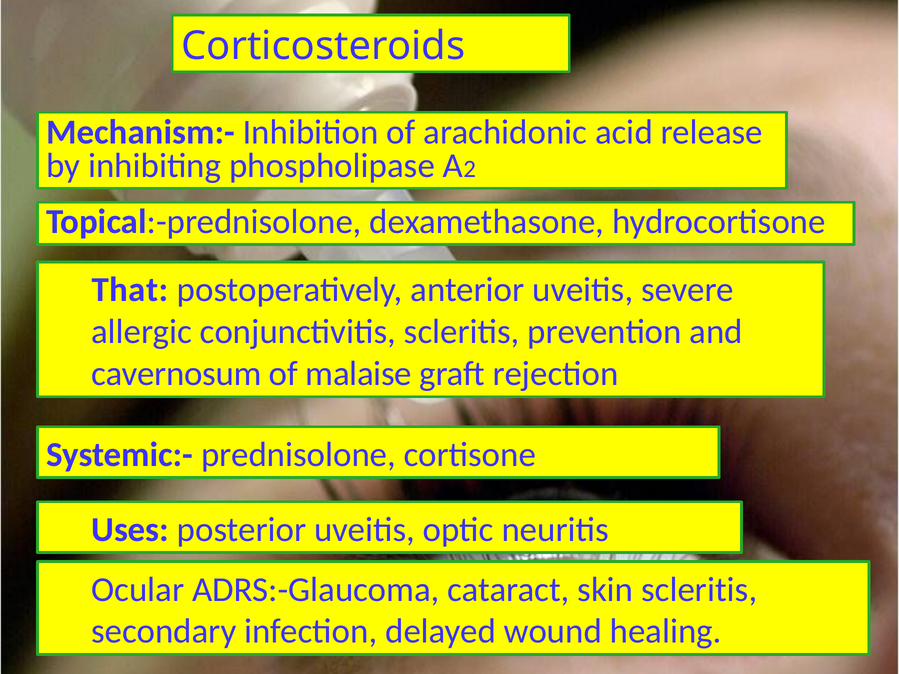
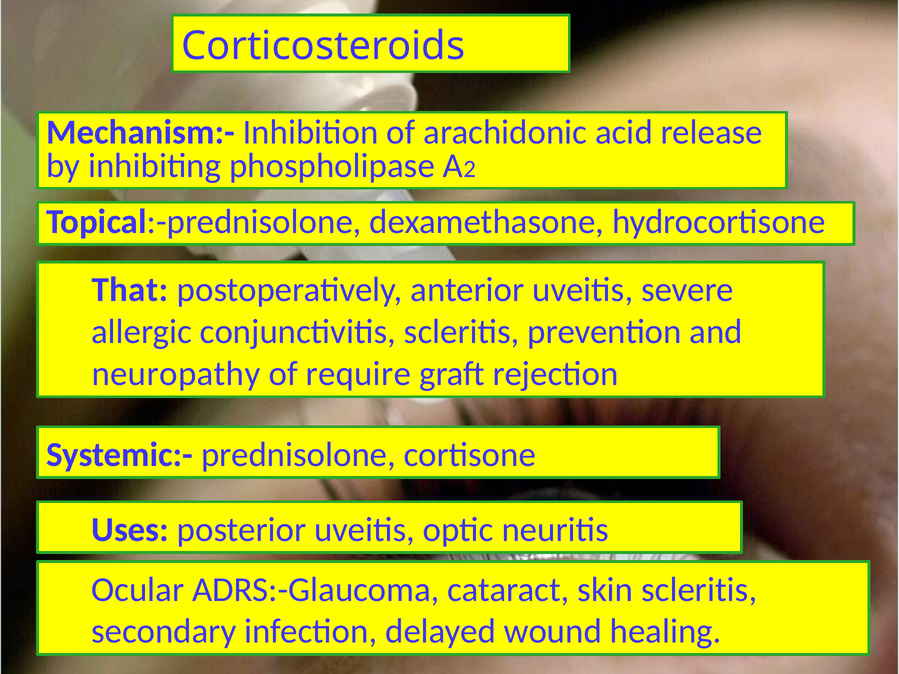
cavernosum: cavernosum -> neuropathy (176, 374)
malaise: malaise -> require (358, 374)
